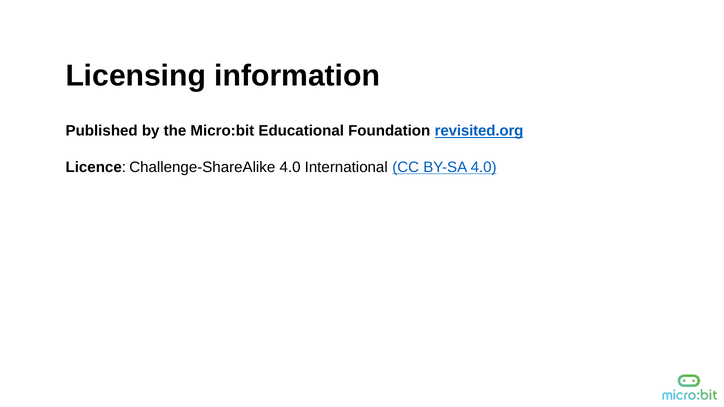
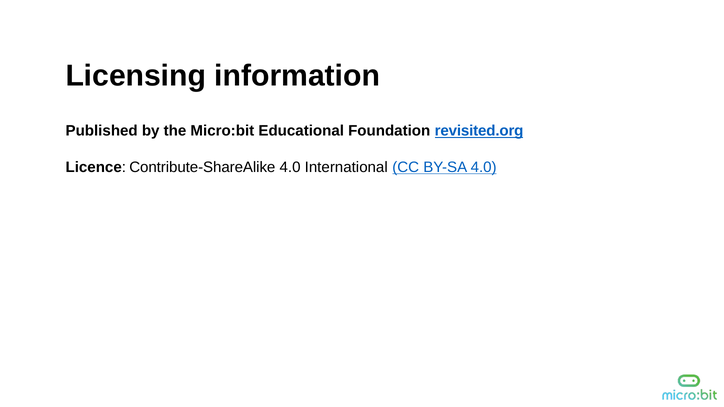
Challenge-ShareAlike: Challenge-ShareAlike -> Contribute-ShareAlike (202, 167)
